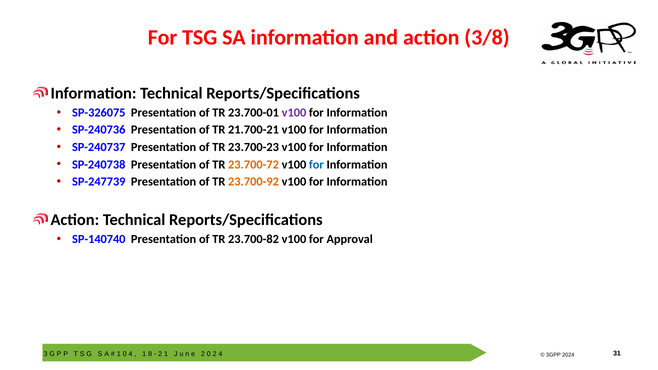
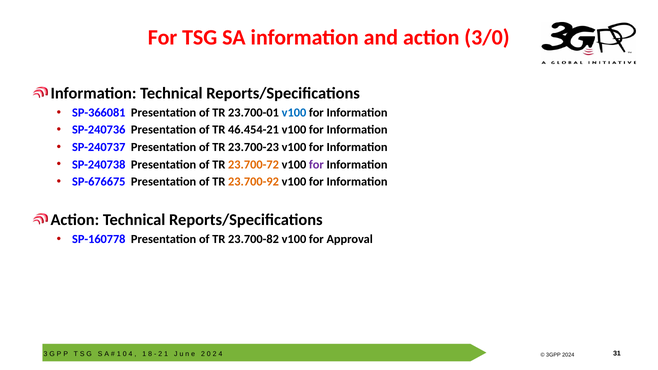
3/8: 3/8 -> 3/0 (487, 37)
SP-326075: SP-326075 -> SP-366081 (99, 113)
v100 colour: purple -> blue (294, 113)
21.700-21: 21.700-21 -> 46.454-21 (254, 130)
for colour: blue -> purple (316, 164)
SP-247739: SP-247739 -> SP-676675 (99, 182)
SP-140740: SP-140740 -> SP-160778 (99, 239)
